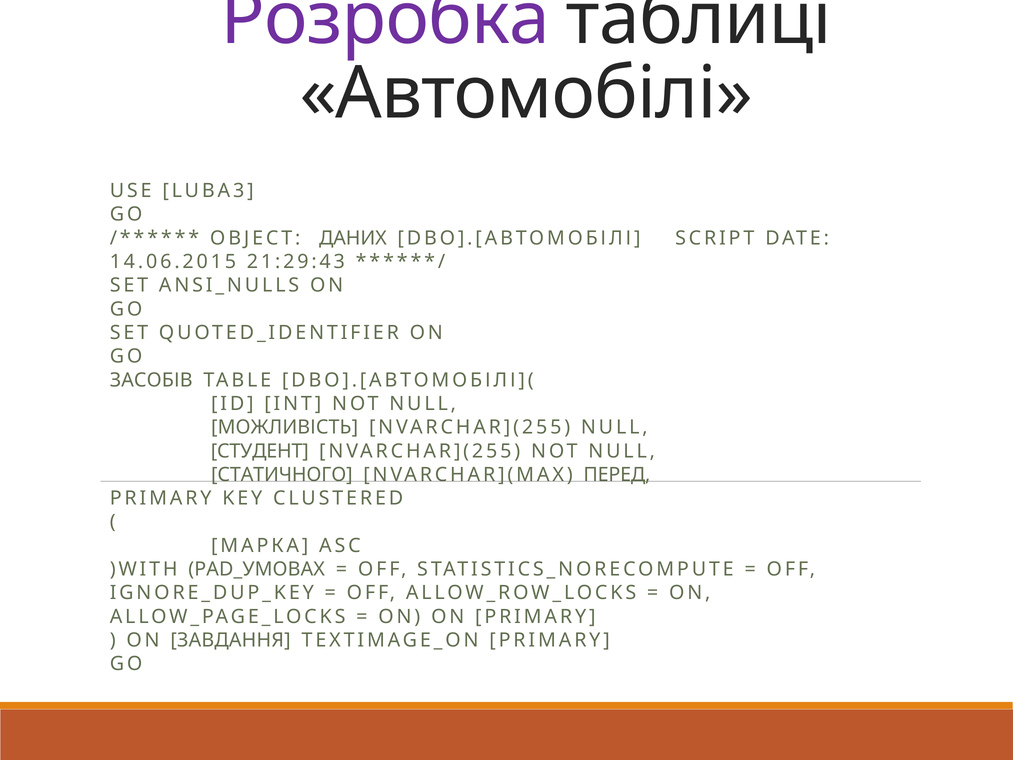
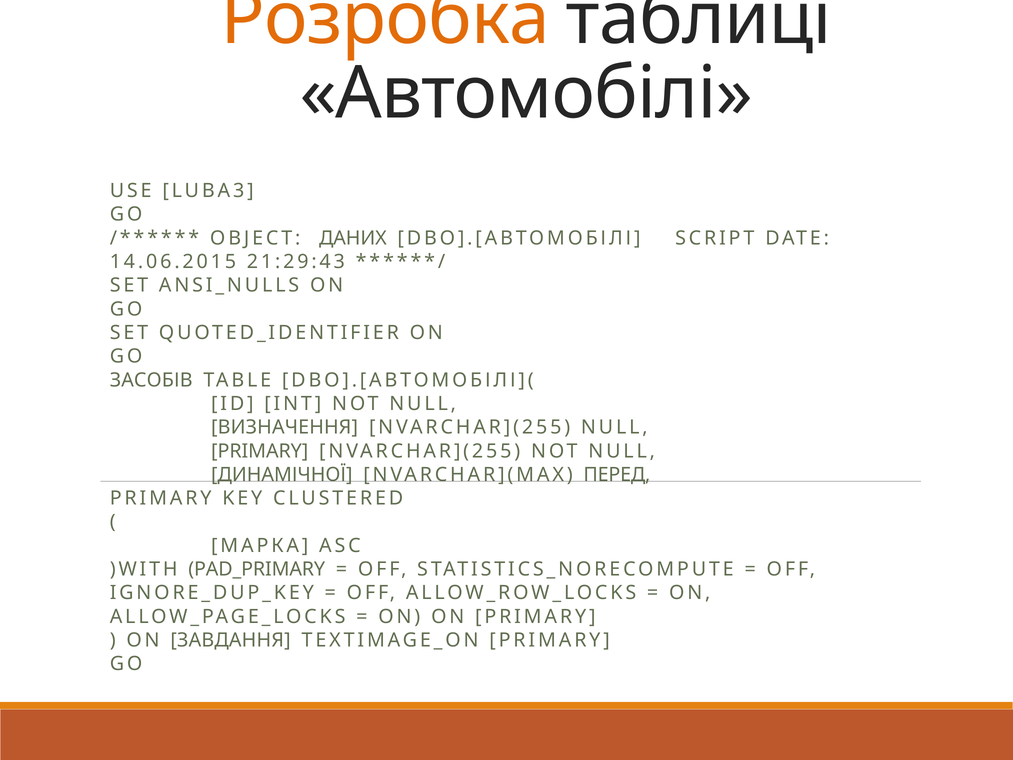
Розробка colour: purple -> orange (385, 19)
МОЖЛИВІСТЬ: МОЖЛИВІСТЬ -> ВИЗНАЧЕННЯ (285, 427)
СТУДЕНТ: СТУДЕНТ -> PRIMARY (260, 451)
СТАТИЧНОГО: СТАТИЧНОГО -> ДИНАМІЧНОЇ (282, 475)
PAD_УМОВАХ: PAD_УМОВАХ -> PAD_PRIMARY (257, 569)
